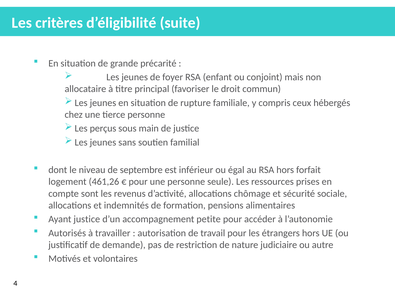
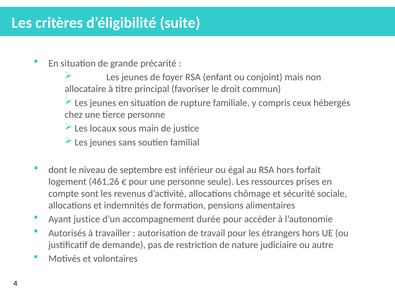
perçus: perçus -> locaux (103, 129)
petite: petite -> durée (209, 219)
